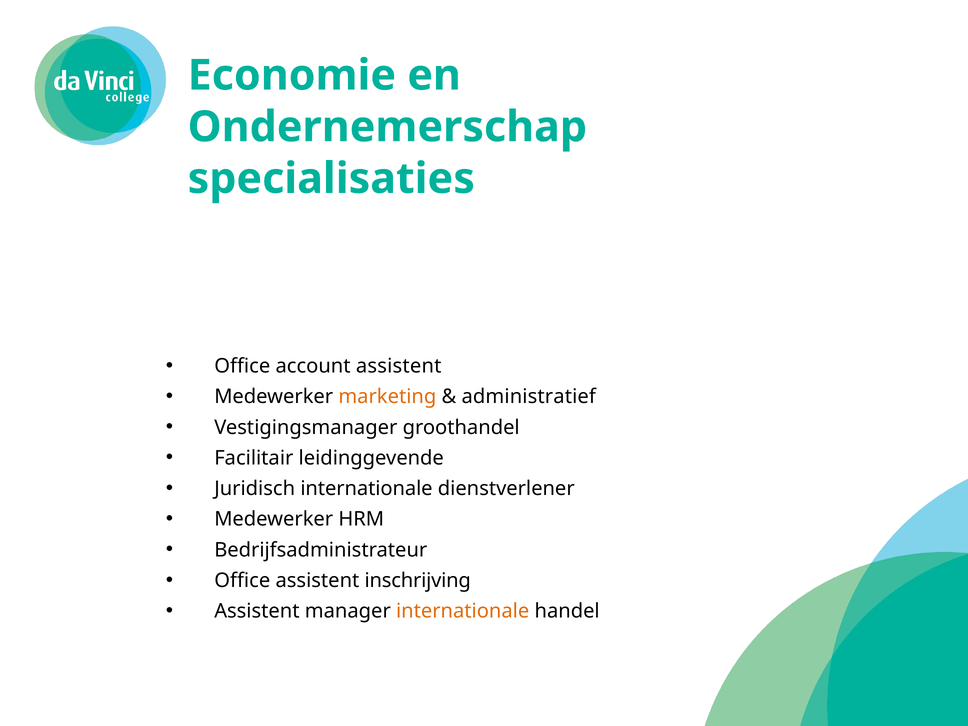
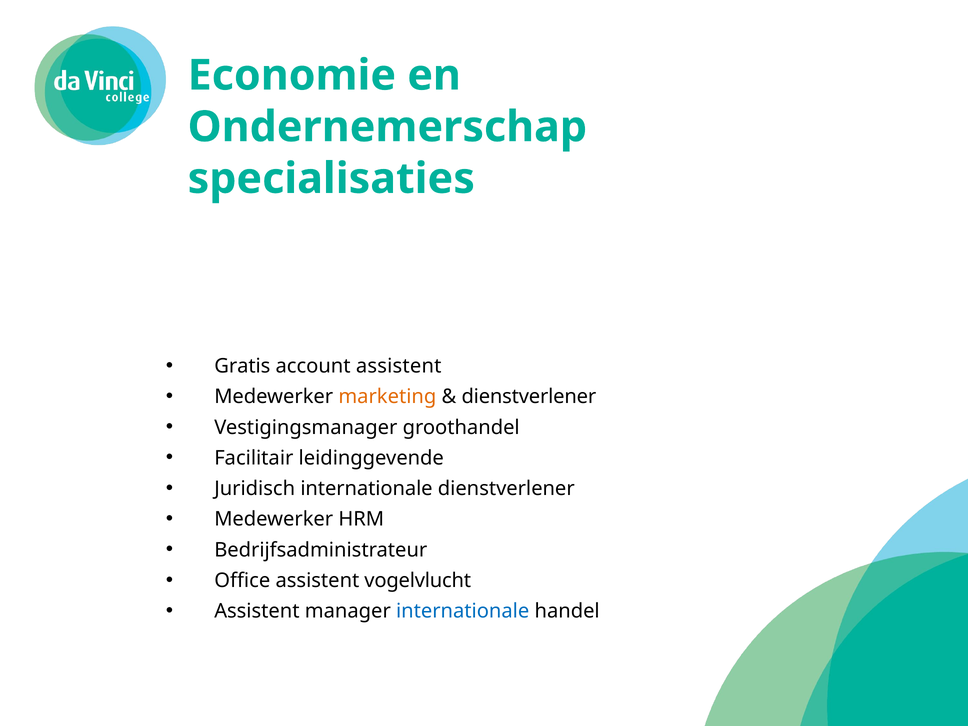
Office: Office -> Gratis (242, 366)
administratief: administratief -> dienstverlener (529, 397)
inschrijving: inschrijving -> vogelvlucht (418, 581)
internationale colour: orange -> blue (463, 611)
